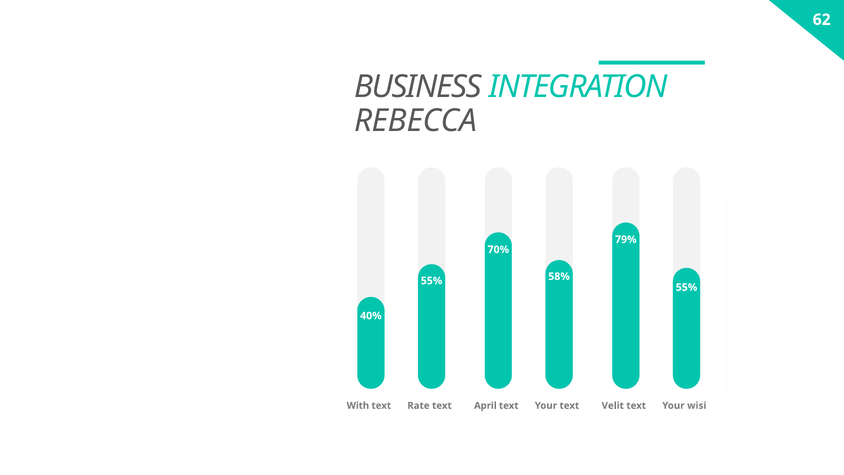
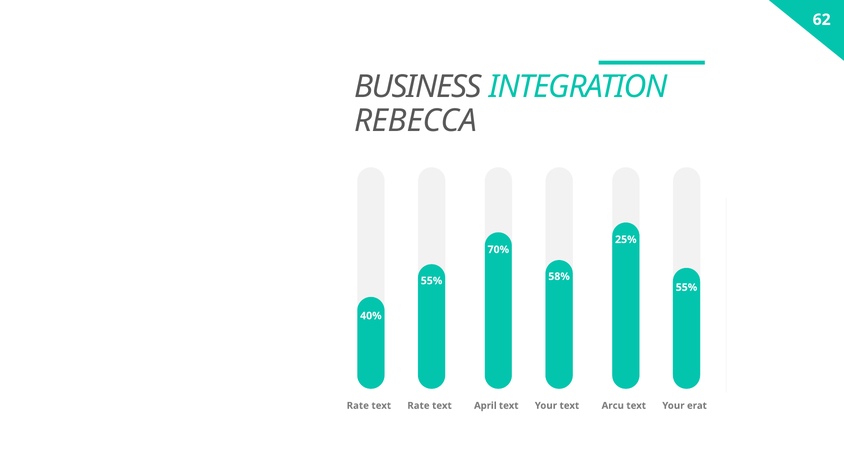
79%: 79% -> 25% (626, 239)
With: With -> Rate (358, 405)
Velit: Velit -> Arcu (613, 405)
wisi: wisi -> erat (697, 405)
